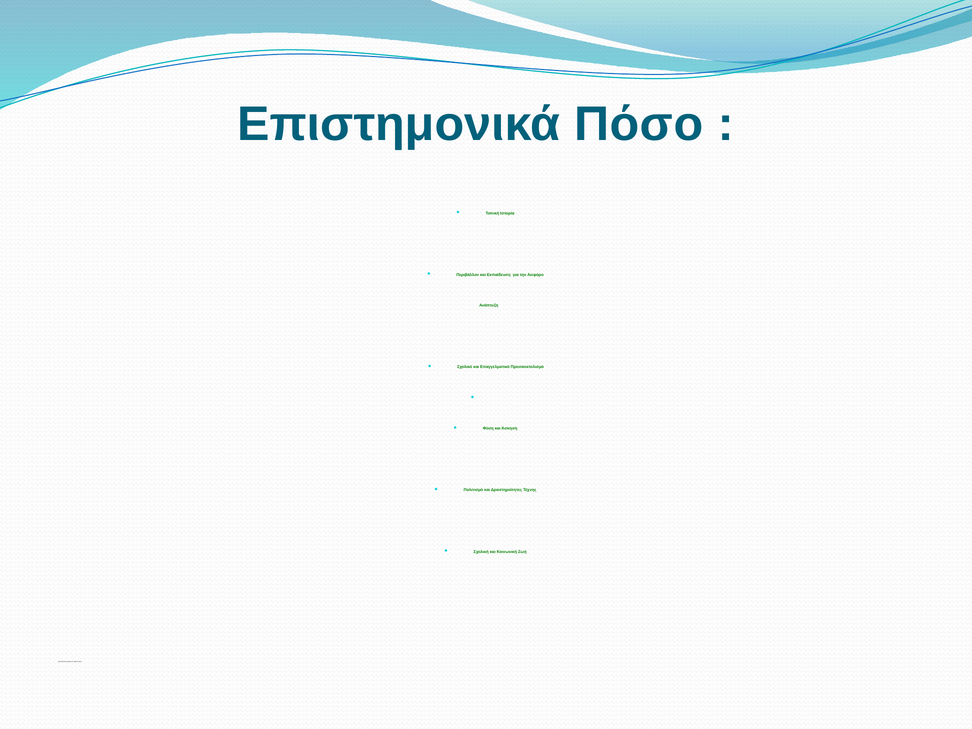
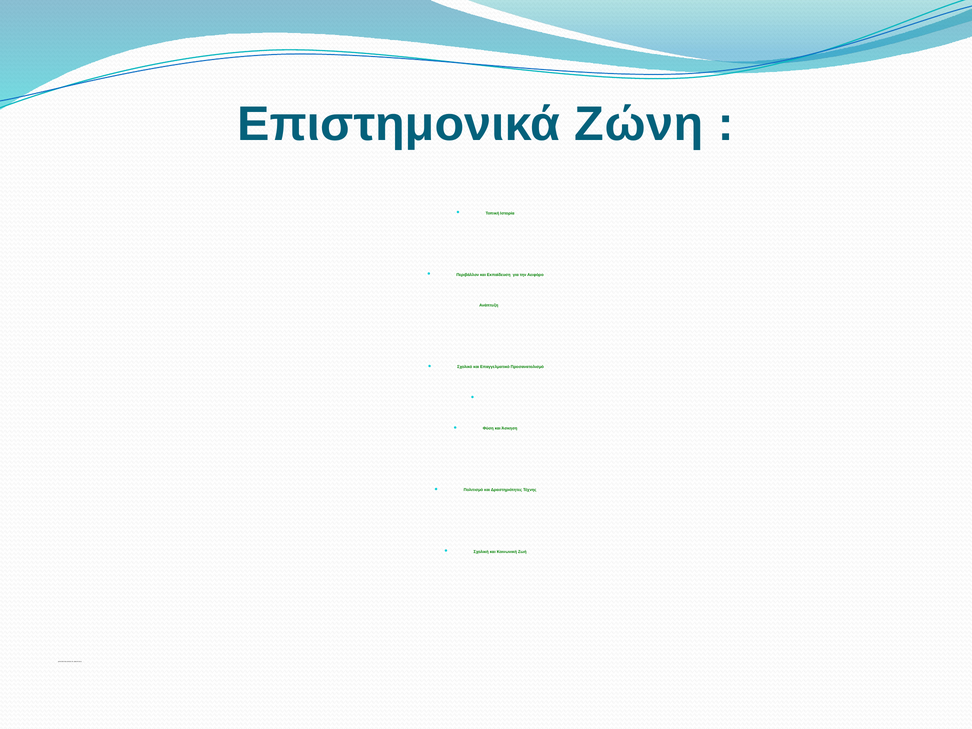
Πόσο: Πόσο -> Ζώνη (639, 124)
